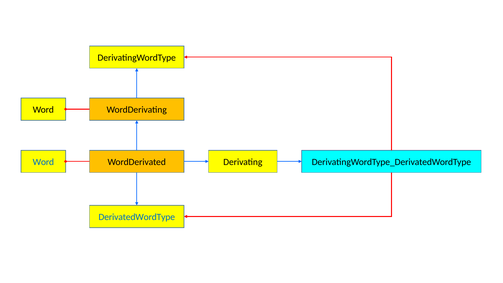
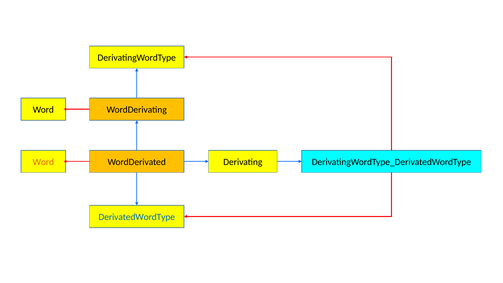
Word colour: blue -> orange (43, 162)
